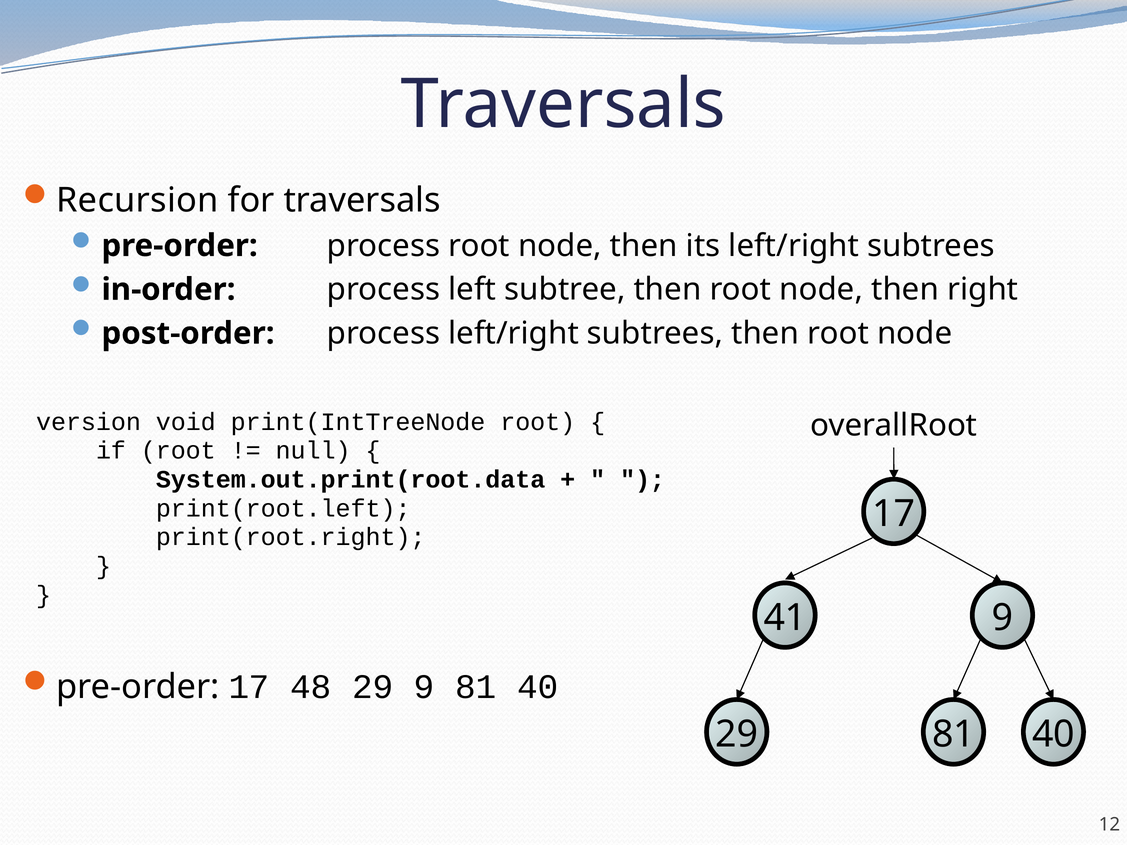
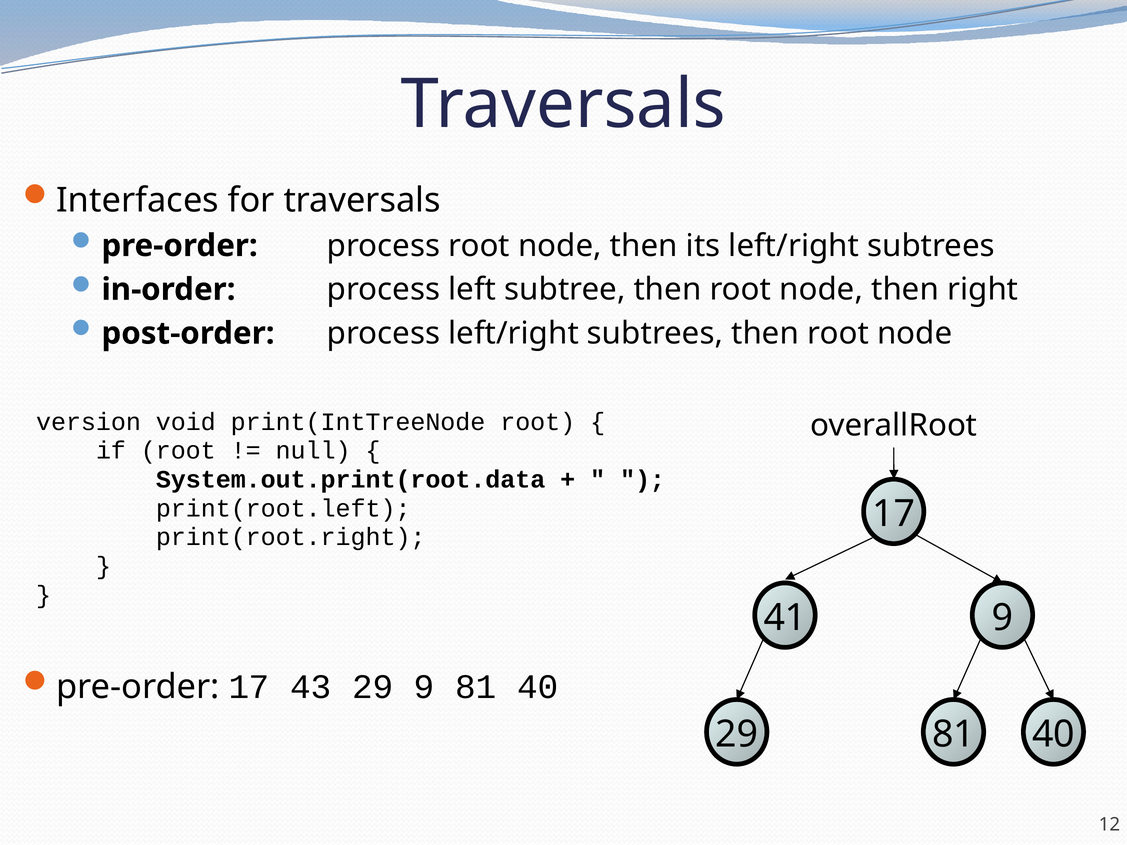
Recursion: Recursion -> Interfaces (138, 200)
48: 48 -> 43 (311, 687)
